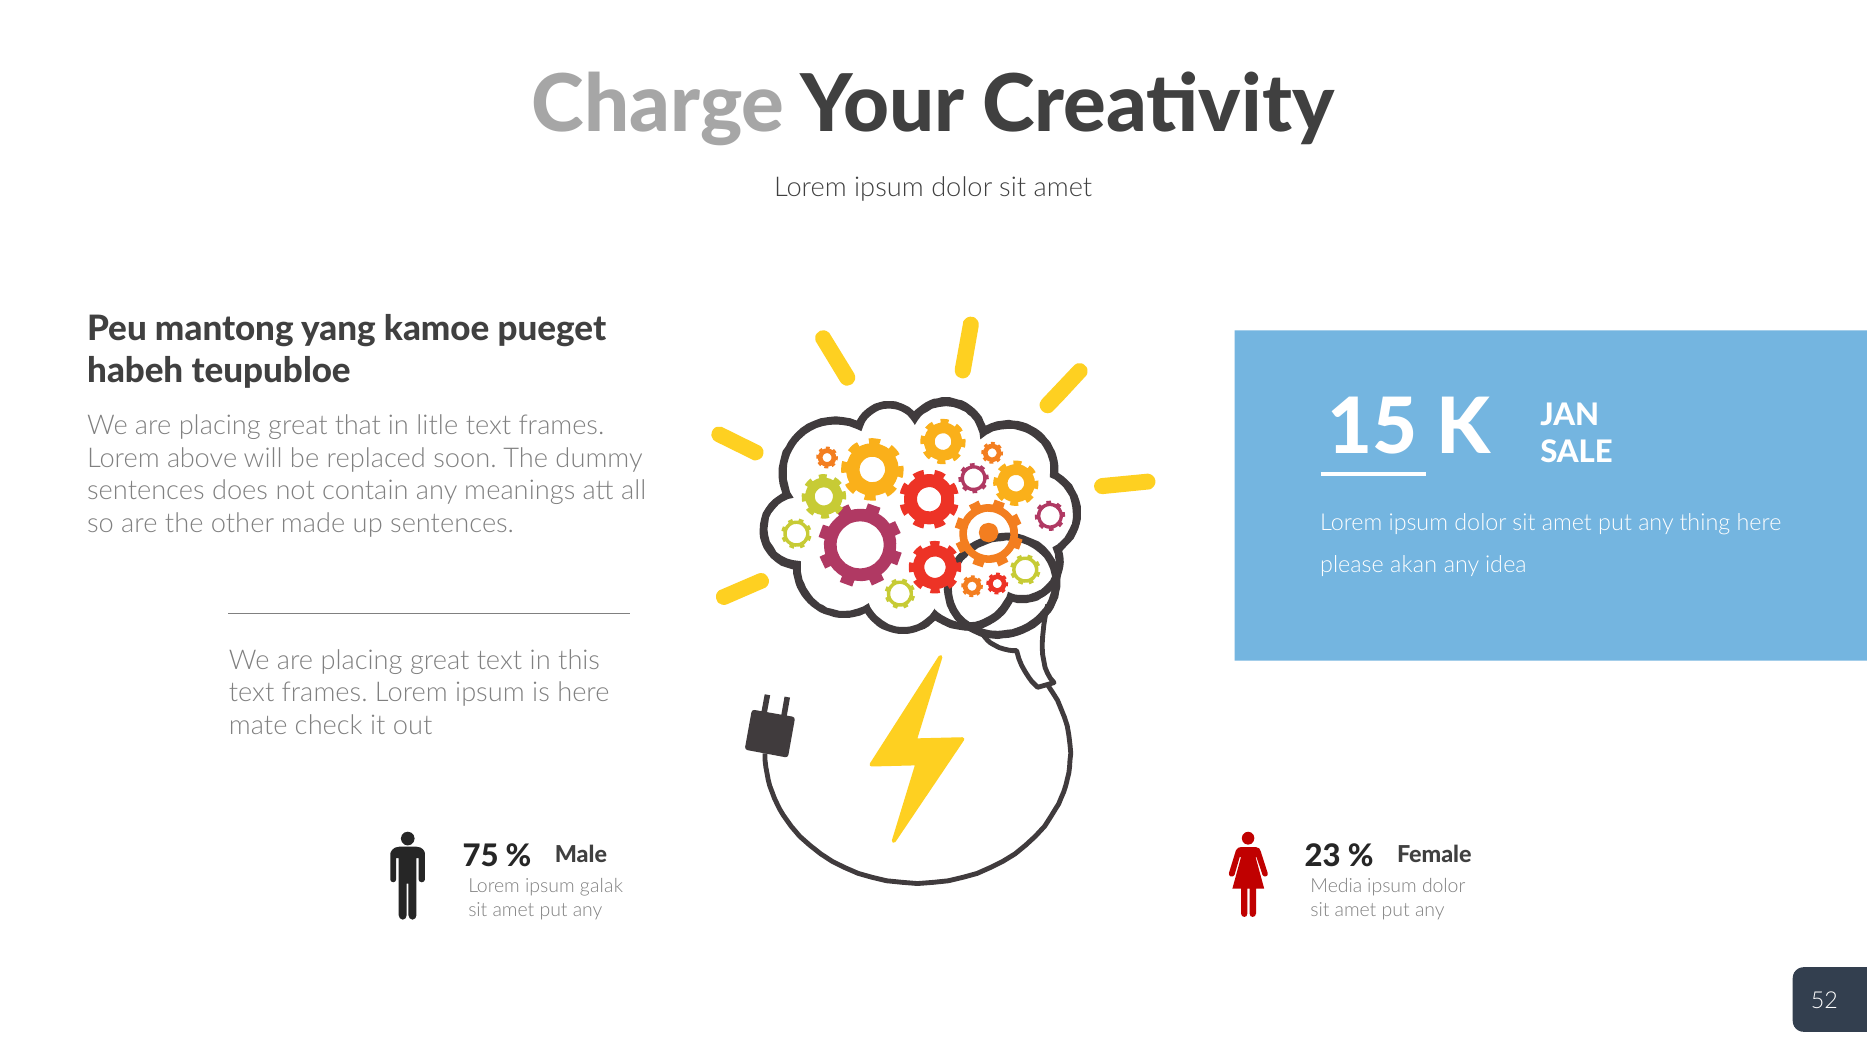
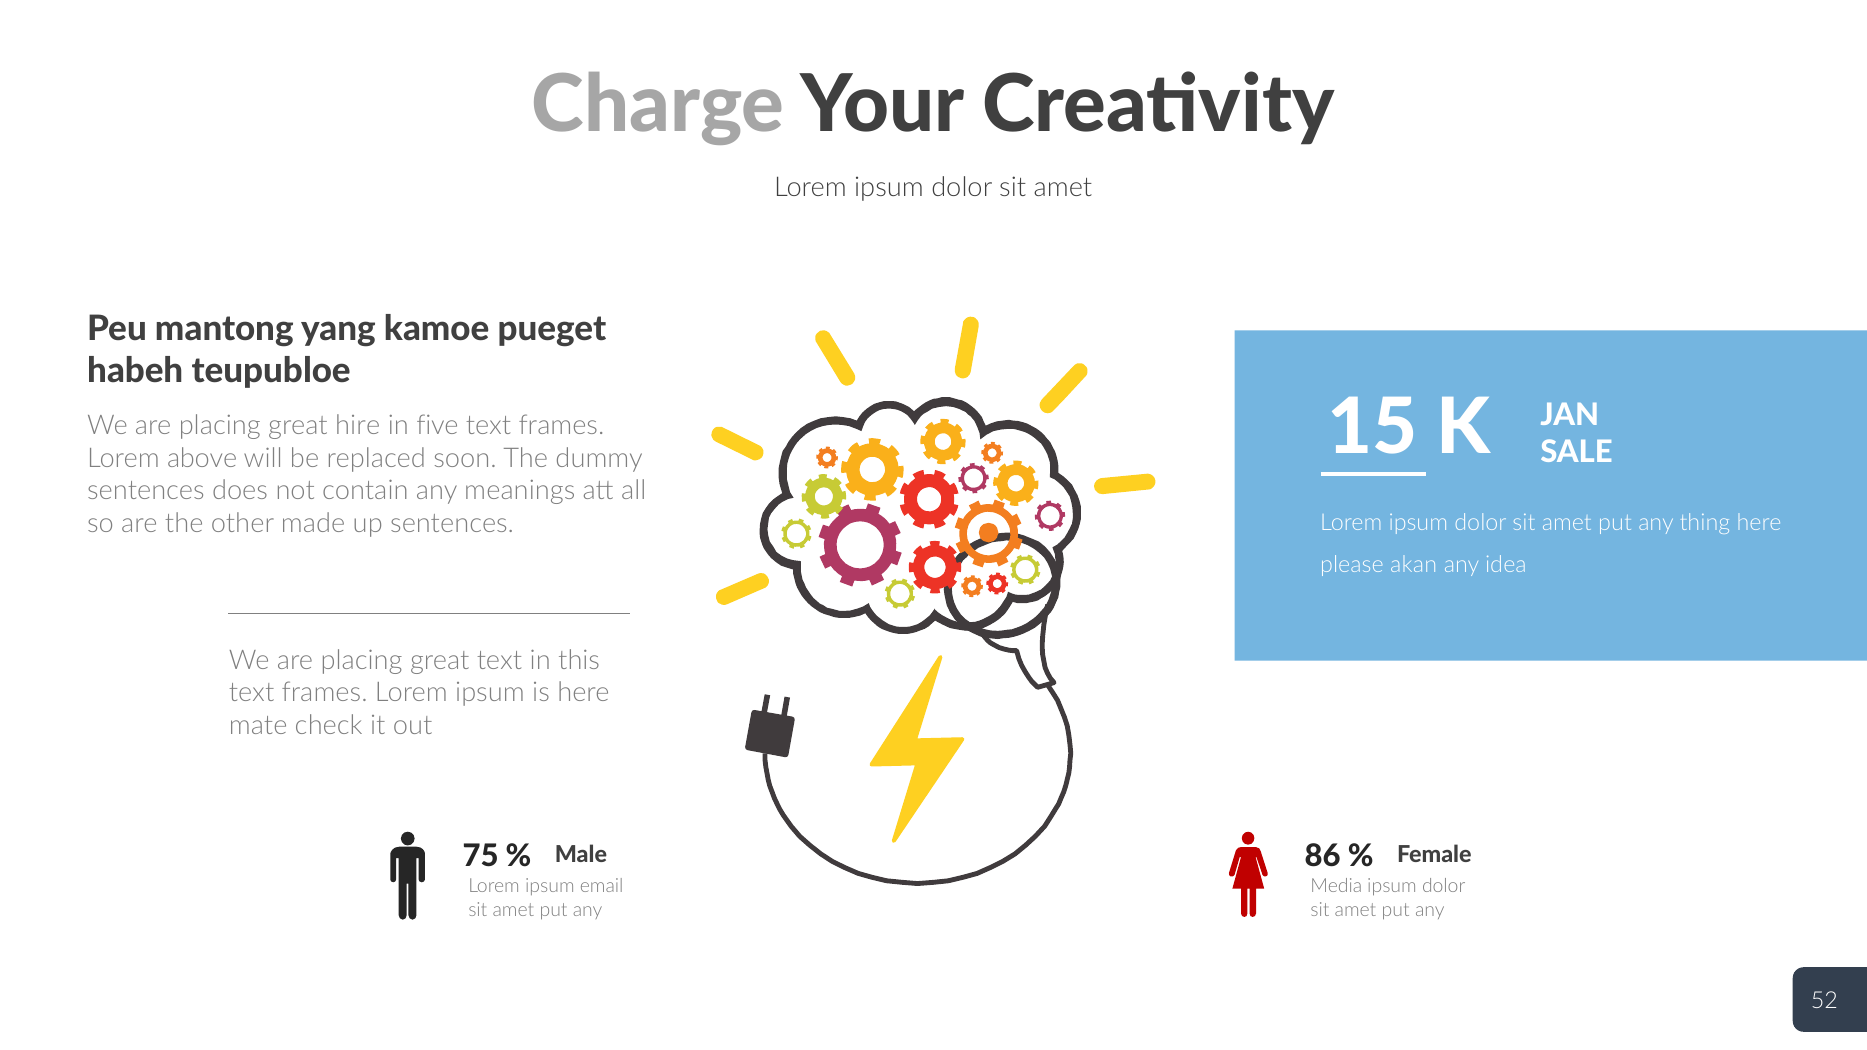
that: that -> hire (358, 426)
litle: litle -> five (437, 426)
23: 23 -> 86 (1323, 856)
galak: galak -> email (602, 886)
